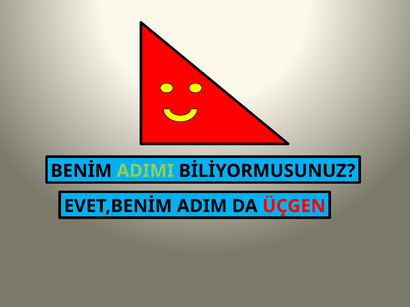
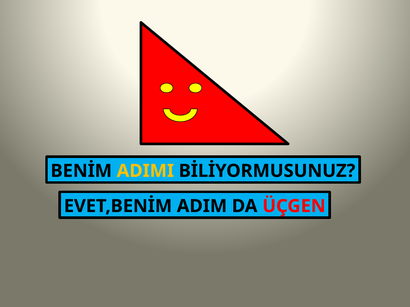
ADIMI colour: light green -> yellow (145, 171)
